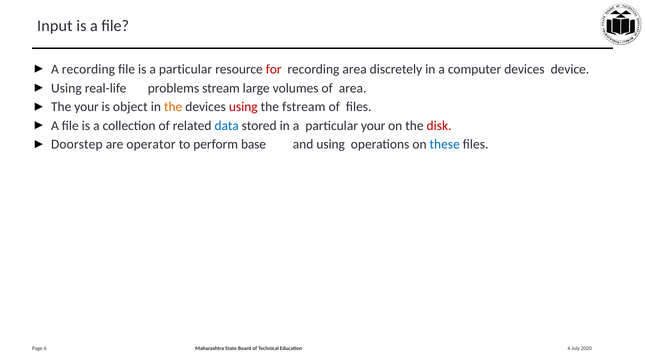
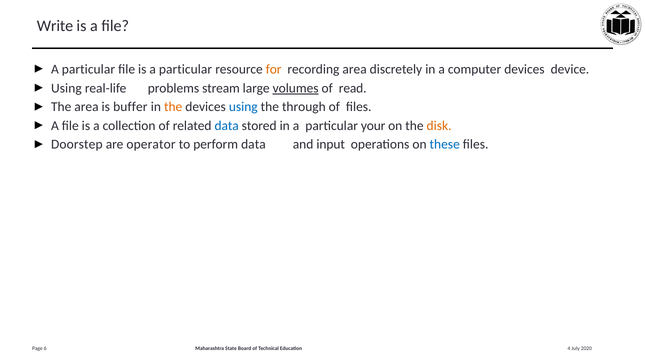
Input: Input -> Write (55, 26)
recording: recording -> particular (88, 69)
for colour: red -> orange (274, 69)
volumes underline: none -> present (296, 88)
of area: area -> read (353, 88)
The your: your -> area (86, 107)
object: object -> buffer (130, 107)
using colour: red -> blue (243, 107)
fstream: fstream -> through (304, 107)
disk colour: red -> orange (439, 126)
perform base: base -> data (253, 144)
and using: using -> input (331, 144)
